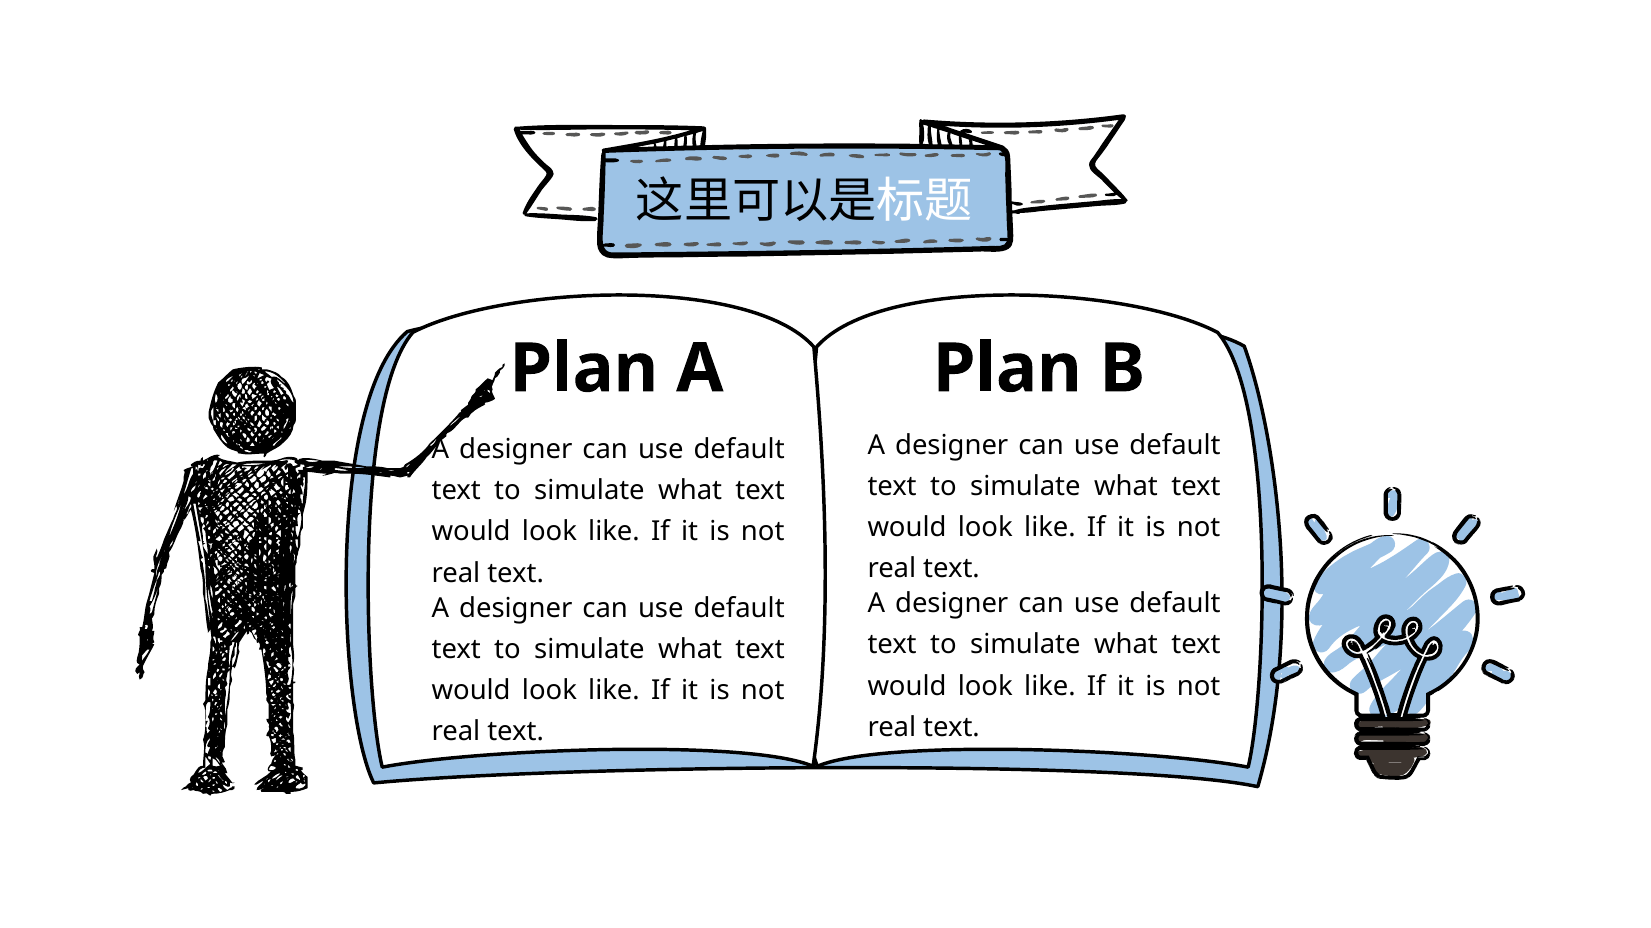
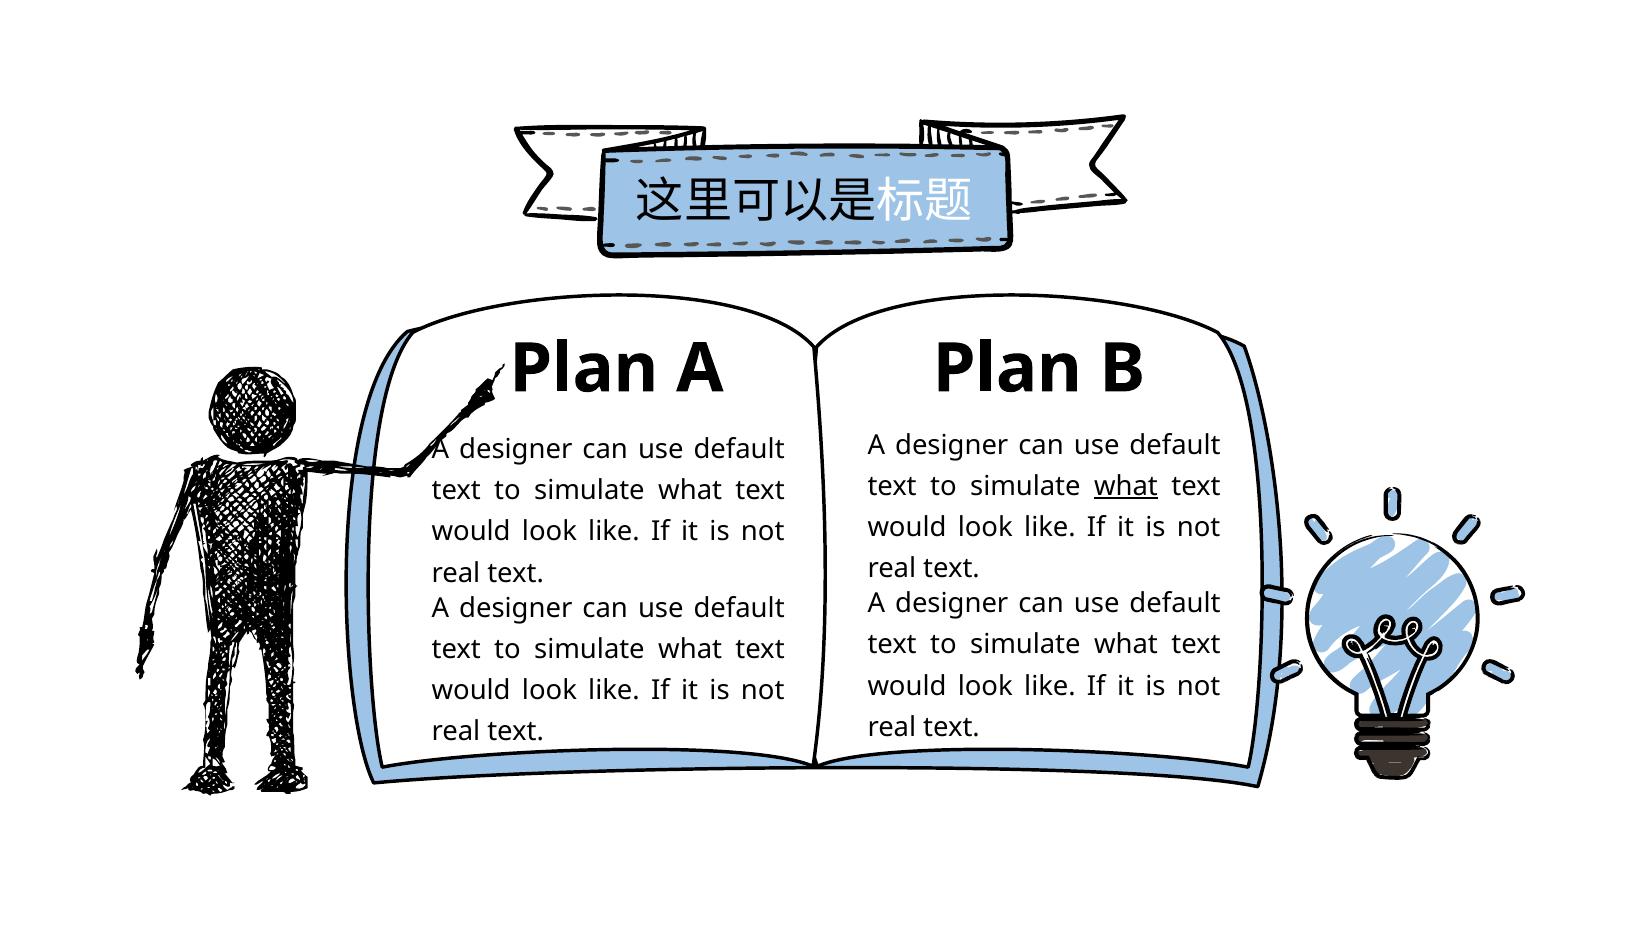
what underline: none -> present (1126, 487)
